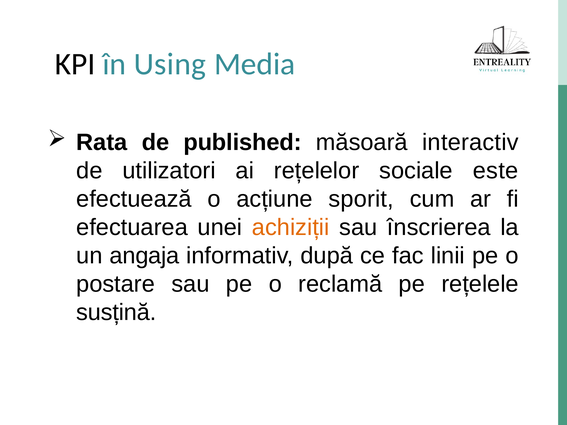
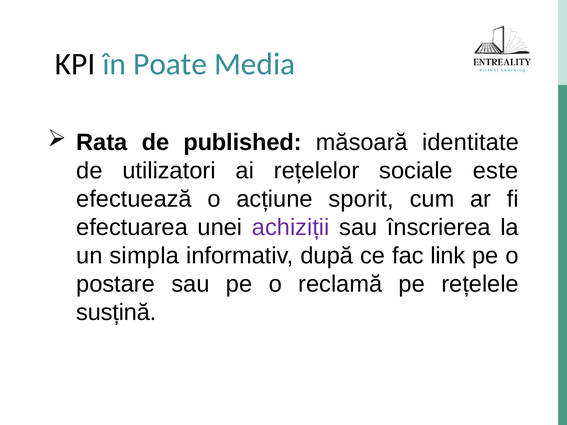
Using: Using -> Poate (170, 64)
interactiv: interactiv -> identitate (470, 142)
achiziții colour: orange -> purple (291, 228)
angaja: angaja -> simpla (144, 256)
linii: linii -> link (448, 256)
